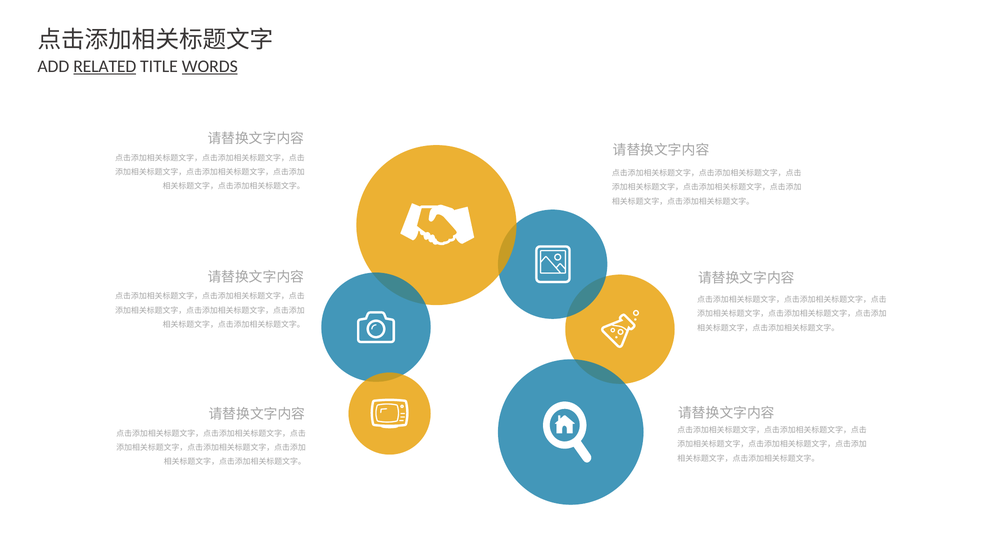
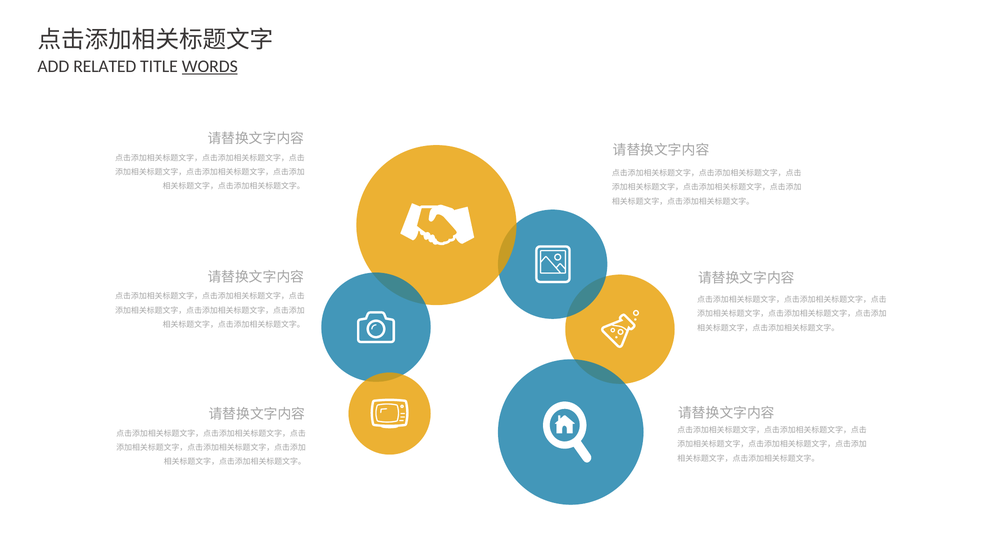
RELATED underline: present -> none (105, 66)
